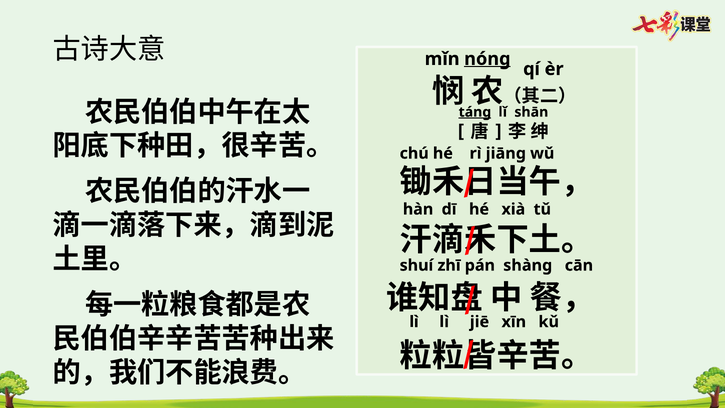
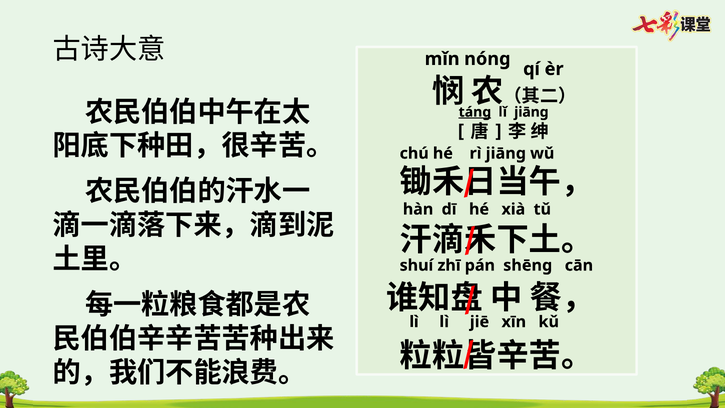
nóng underline: present -> none (487, 59)
lǐ shān: shān -> jiāng (531, 112)
shàng: shàng -> shēng (528, 265)
